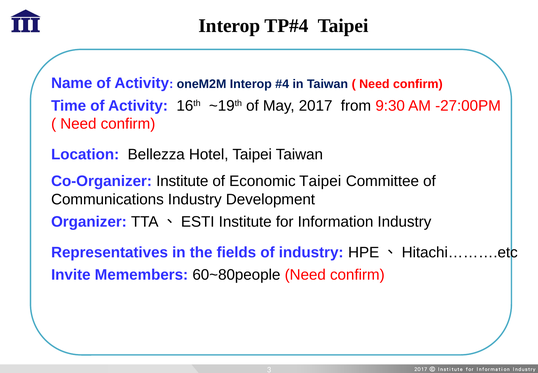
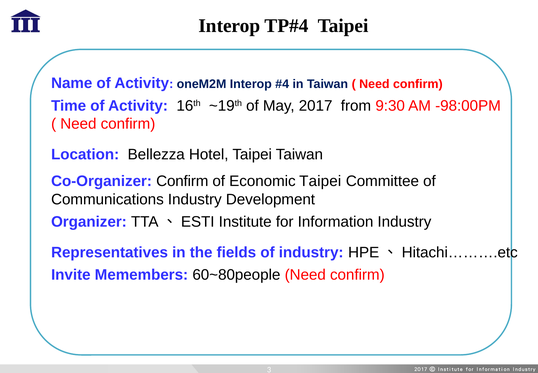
-27:00PM: -27:00PM -> -98:00PM (468, 106)
Co-Organizer Institute: Institute -> Confirm (182, 181)
